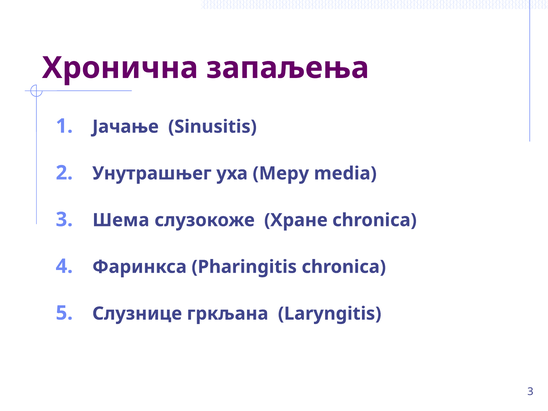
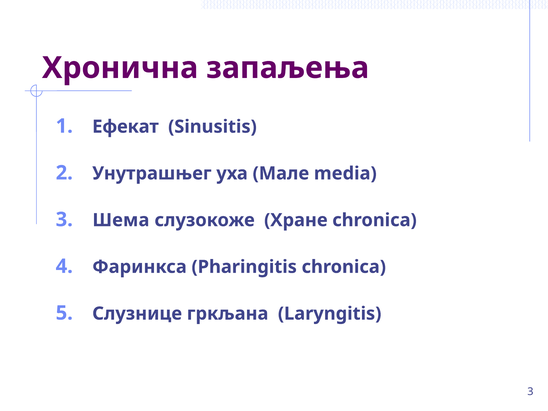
Јачање: Јачање -> Ефекат (125, 127)
Меру: Меру -> Мале (281, 173)
